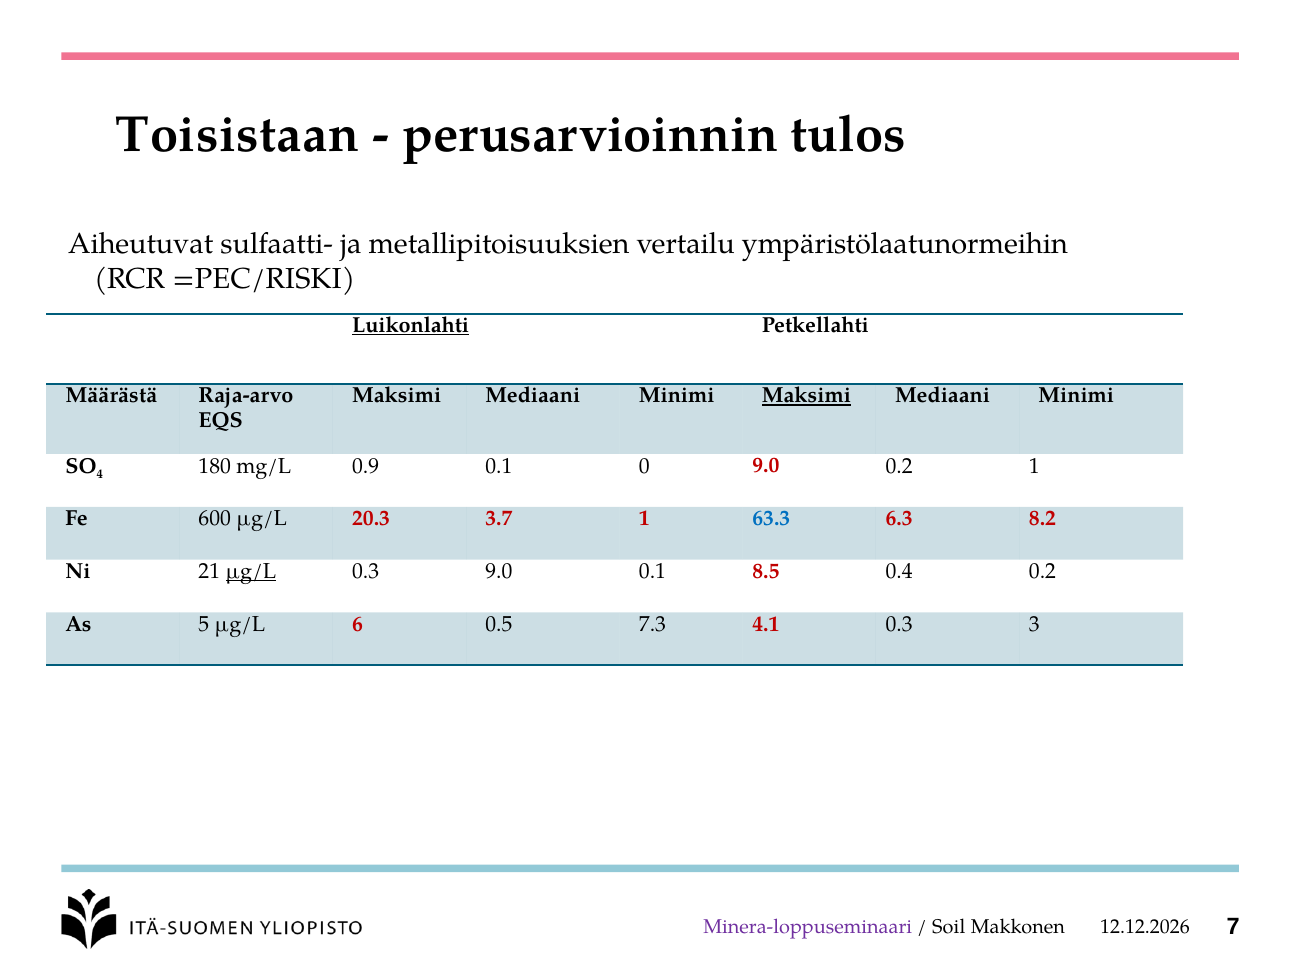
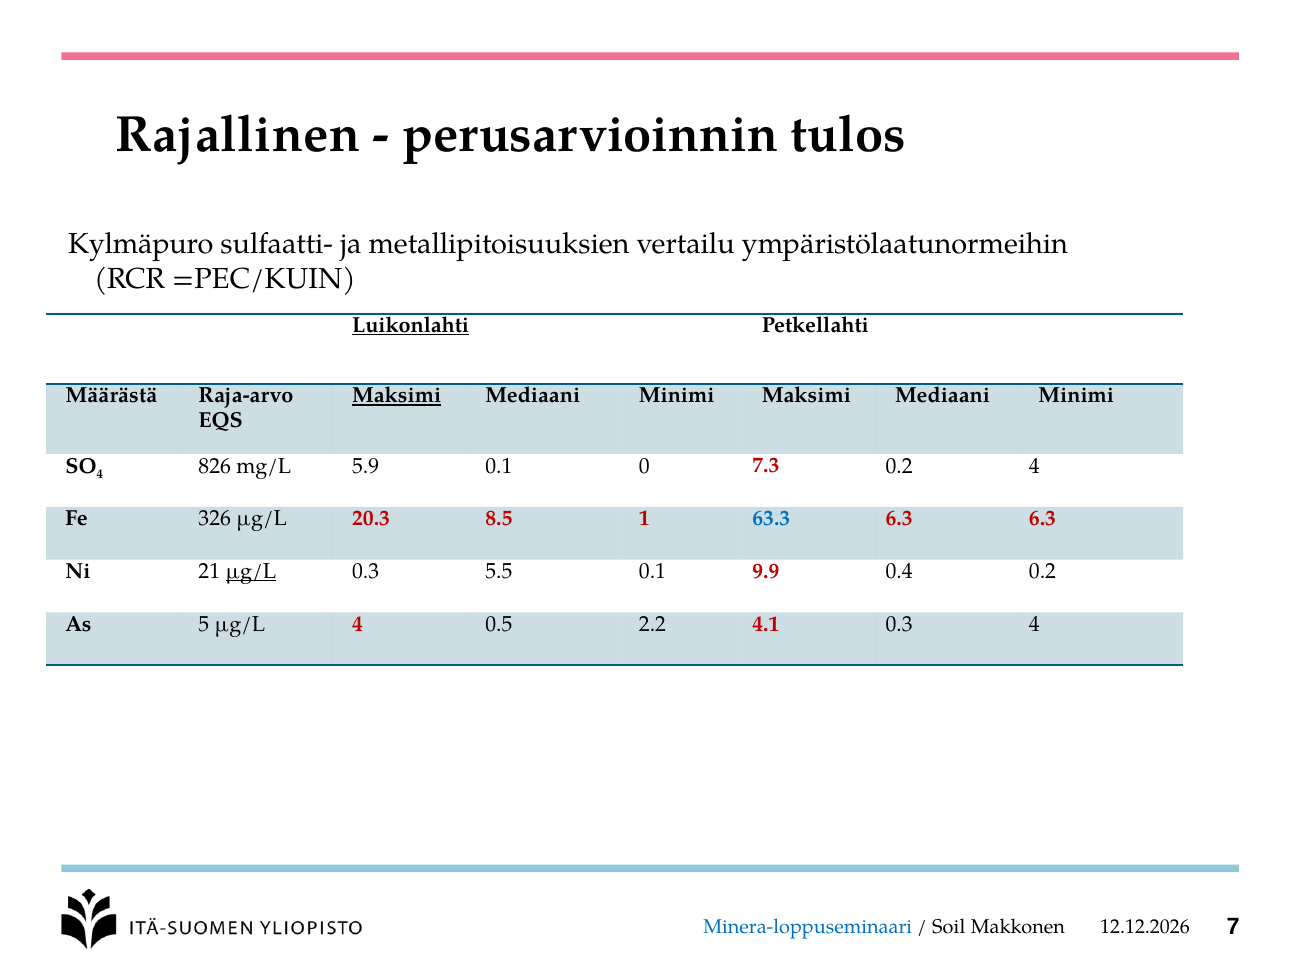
Toisistaan: Toisistaan -> Rajallinen (238, 135)
Aiheutuvat: Aiheutuvat -> Kylmäpuro (141, 244)
=PEC/RISKI: =PEC/RISKI -> =PEC/KUIN (264, 279)
Maksimi underline: none -> present (397, 395)
Maksimi underline: present -> none (807, 395)
180: 180 -> 826 (215, 466)
0.9: 0.9 -> 5.9 (366, 466)
0 9.0: 9.0 -> 7.3 (766, 466)
0.2 1: 1 -> 4 (1034, 466)
600: 600 -> 326 (215, 519)
3.7: 3.7 -> 8.5 (499, 518)
6.3 8.2: 8.2 -> 6.3 (1043, 518)
0.3 9.0: 9.0 -> 5.5 (499, 571)
8.5: 8.5 -> 9.9 (766, 571)
µg/L 6: 6 -> 4 (358, 624)
7.3: 7.3 -> 2.2 (653, 624)
0.3 3: 3 -> 4 (1034, 624)
Minera-loppuseminaari colour: purple -> blue (808, 927)
